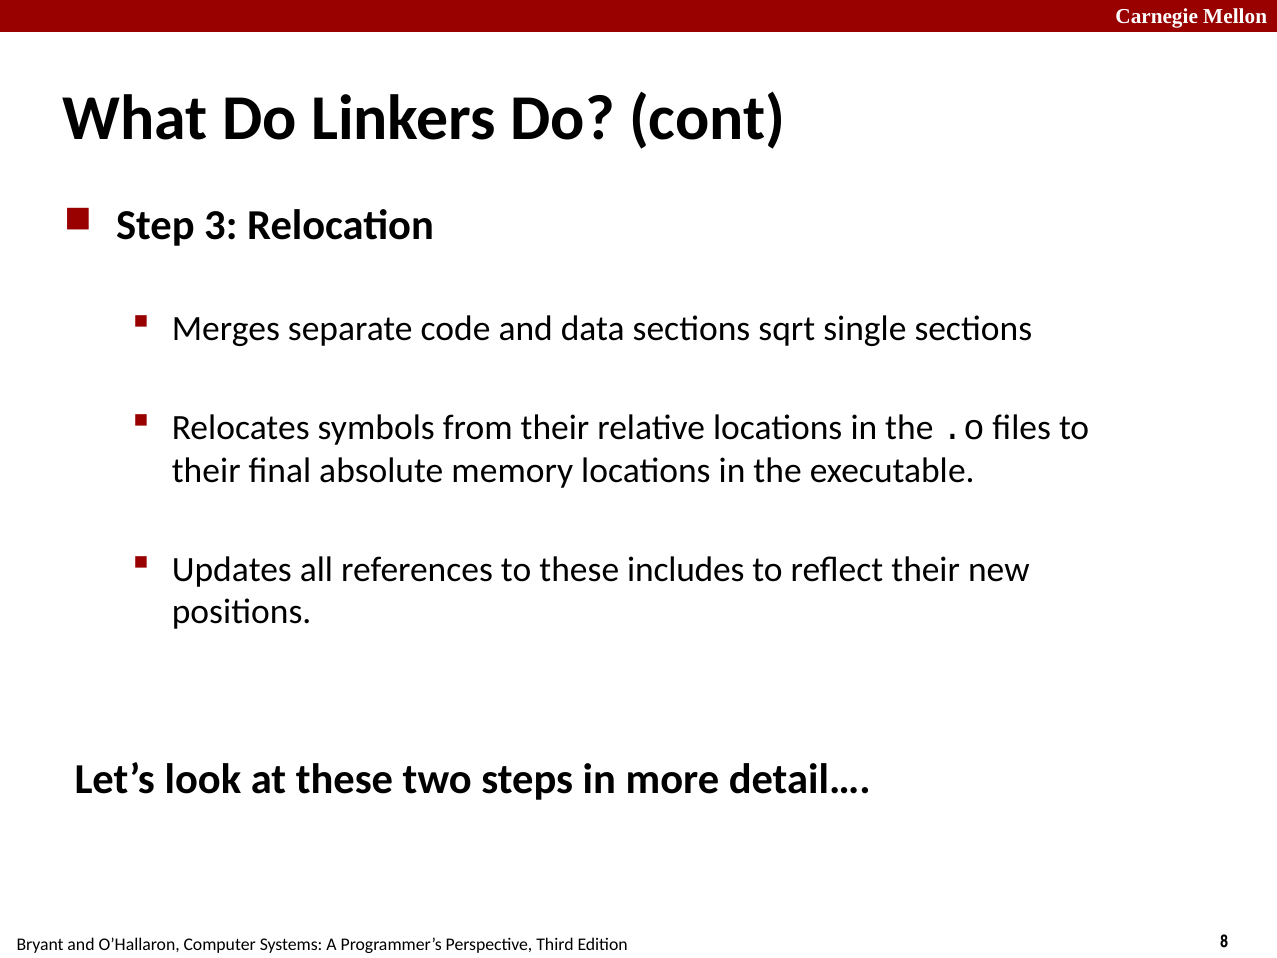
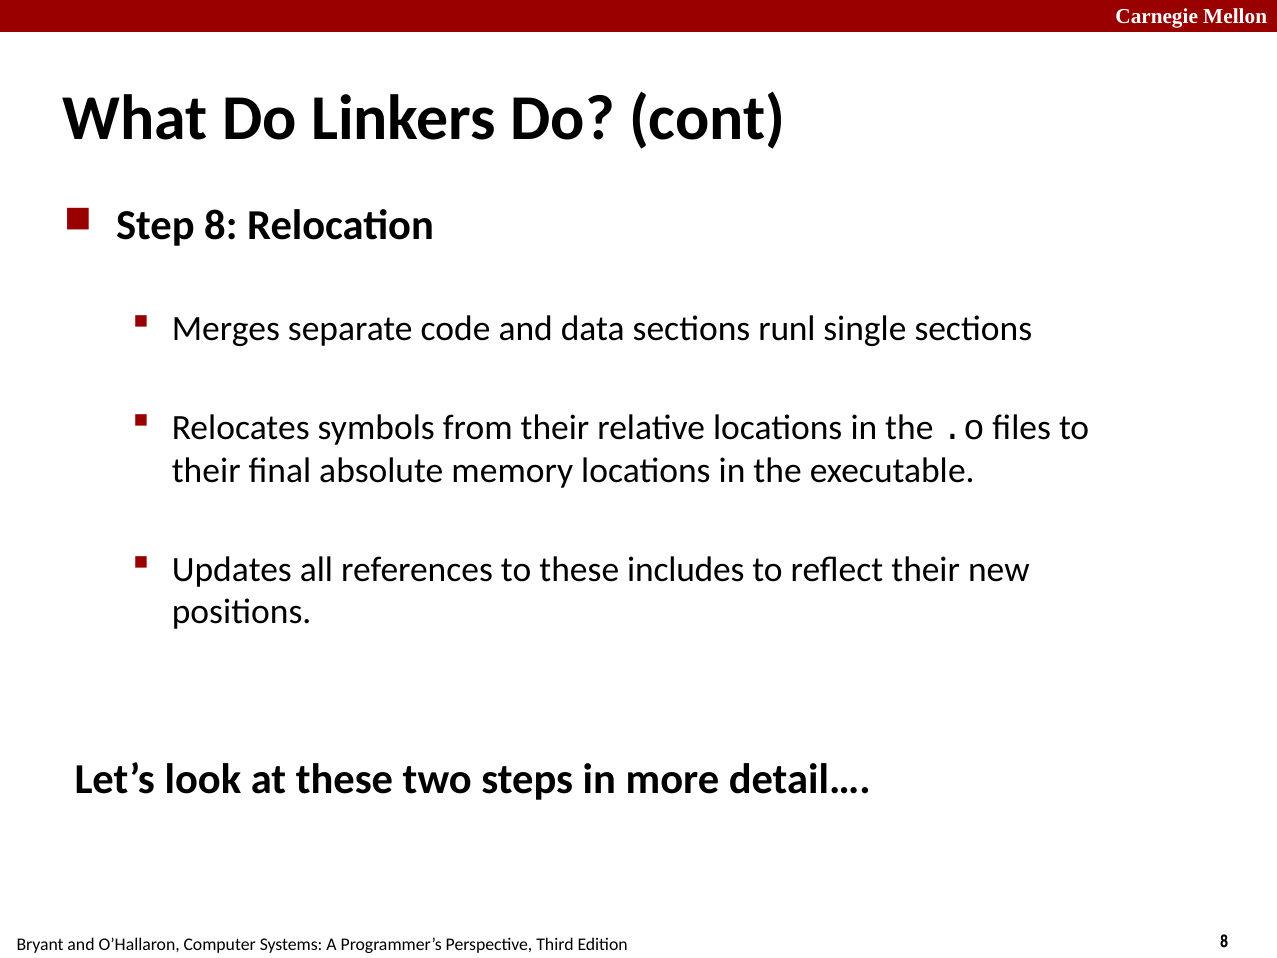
Step 3: 3 -> 8 (221, 225)
sqrt: sqrt -> runl (787, 328)
